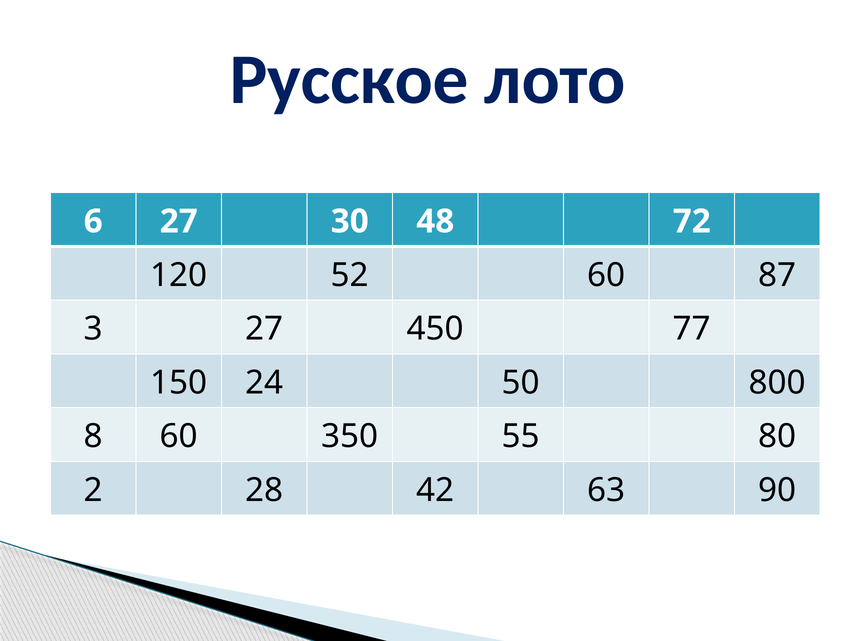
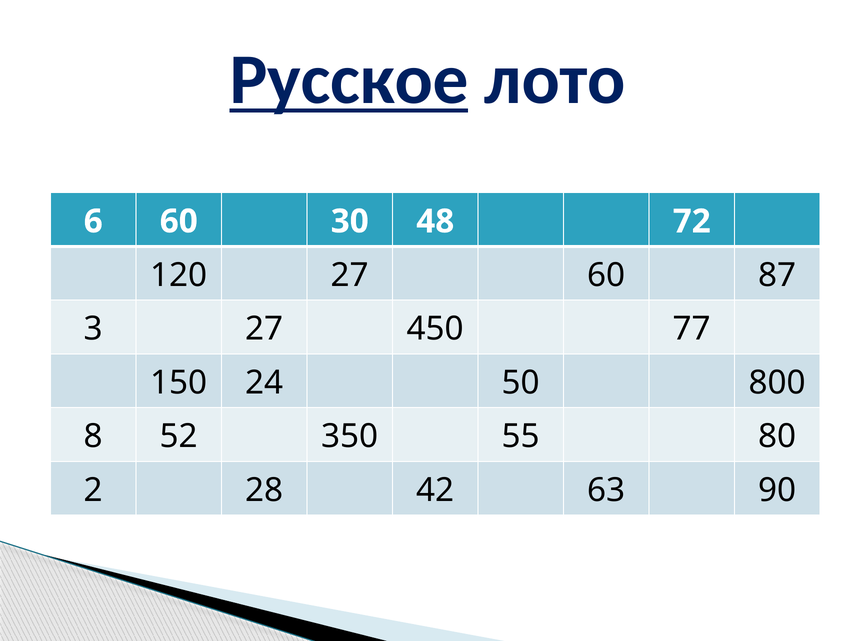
Русское underline: none -> present (349, 80)
6 27: 27 -> 60 (179, 221)
120 52: 52 -> 27 (350, 275)
8 60: 60 -> 52 (179, 437)
